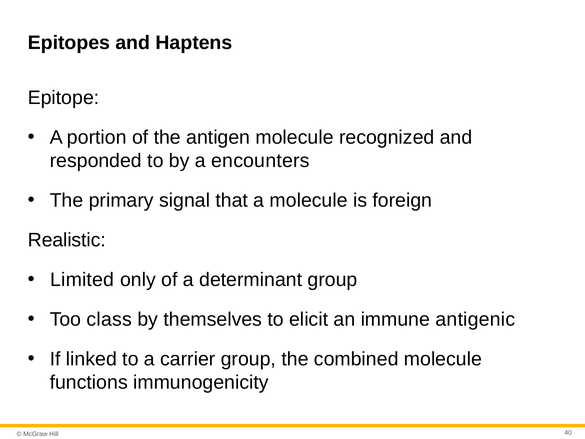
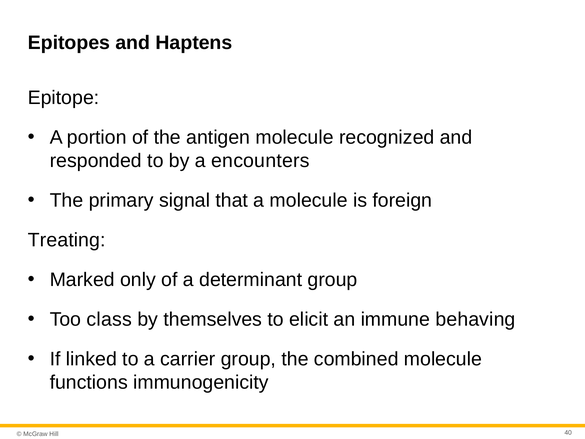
Realistic: Realistic -> Treating (67, 240)
Limited: Limited -> Marked (82, 280)
antigenic: antigenic -> behaving (475, 319)
